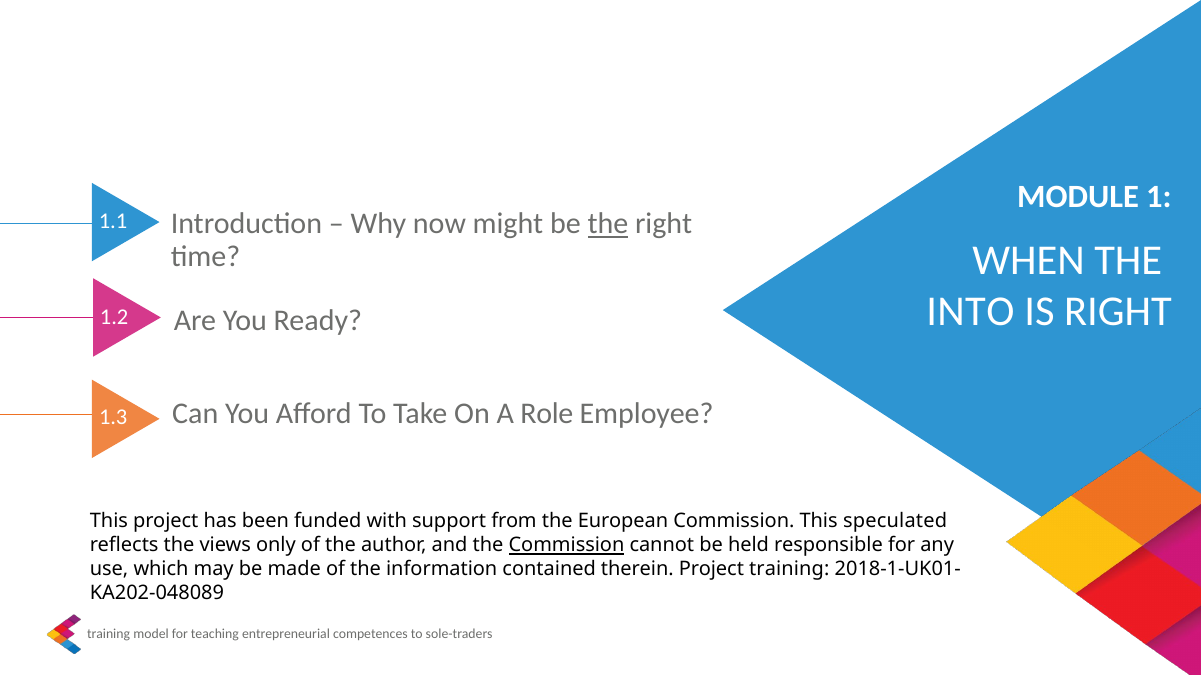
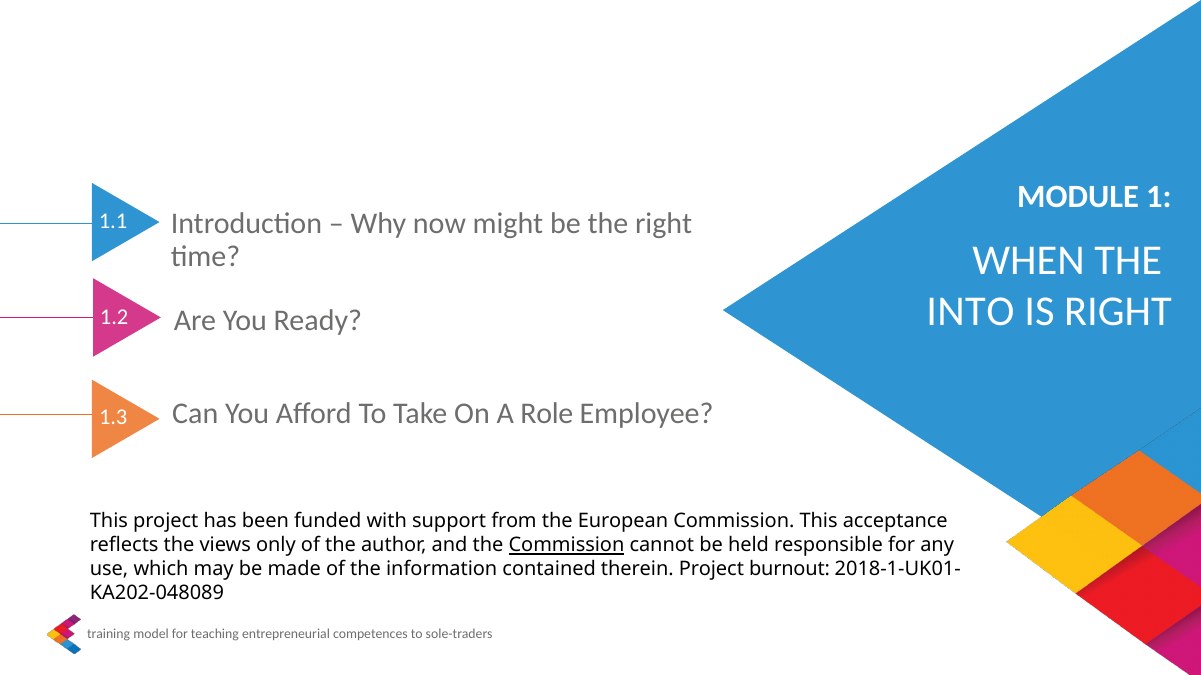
the underline: present -> none (608, 224)
speculated: speculated -> acceptance (895, 522)
Project training: training -> burnout (789, 570)
